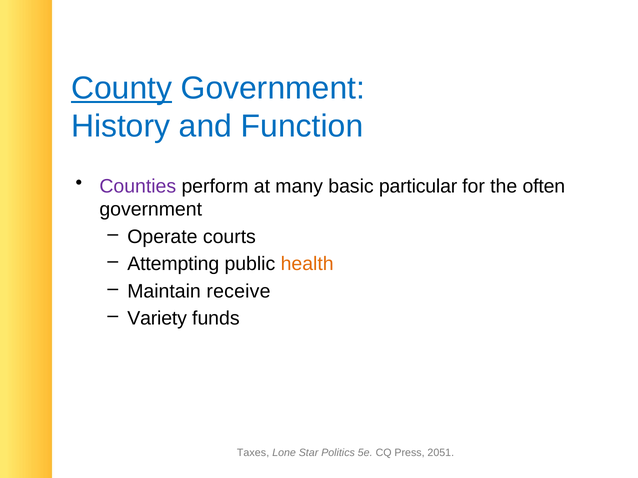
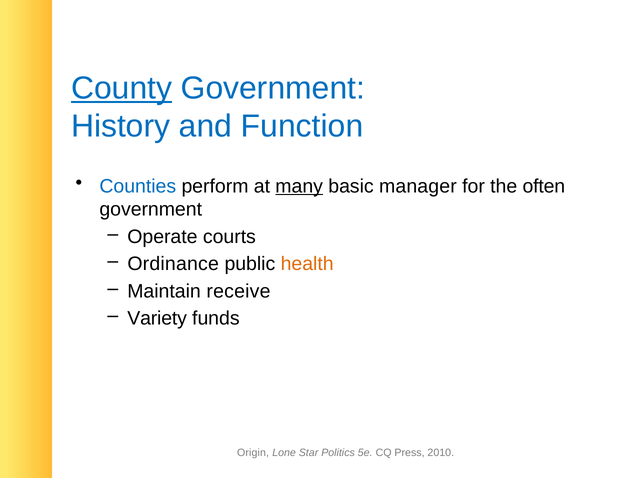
Counties colour: purple -> blue (138, 186)
many underline: none -> present (299, 186)
particular: particular -> manager (418, 186)
Attempting: Attempting -> Ordinance (173, 264)
Taxes: Taxes -> Origin (253, 453)
2051: 2051 -> 2010 (441, 453)
